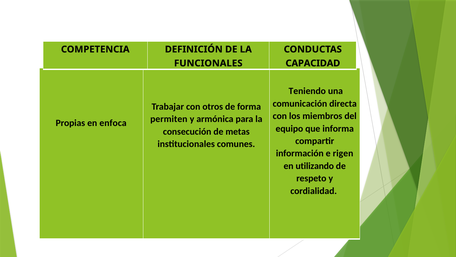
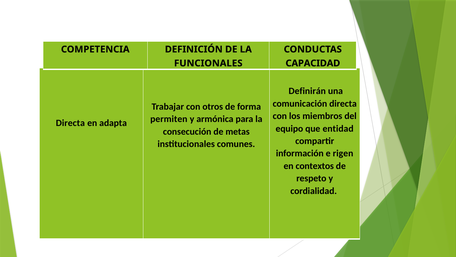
Teniendo: Teniendo -> Definirán (307, 91)
Propias: Propias -> Directa (70, 123)
enfoca: enfoca -> adapta (113, 123)
informa: informa -> entidad (338, 128)
utilizando: utilizando -> contextos (315, 166)
